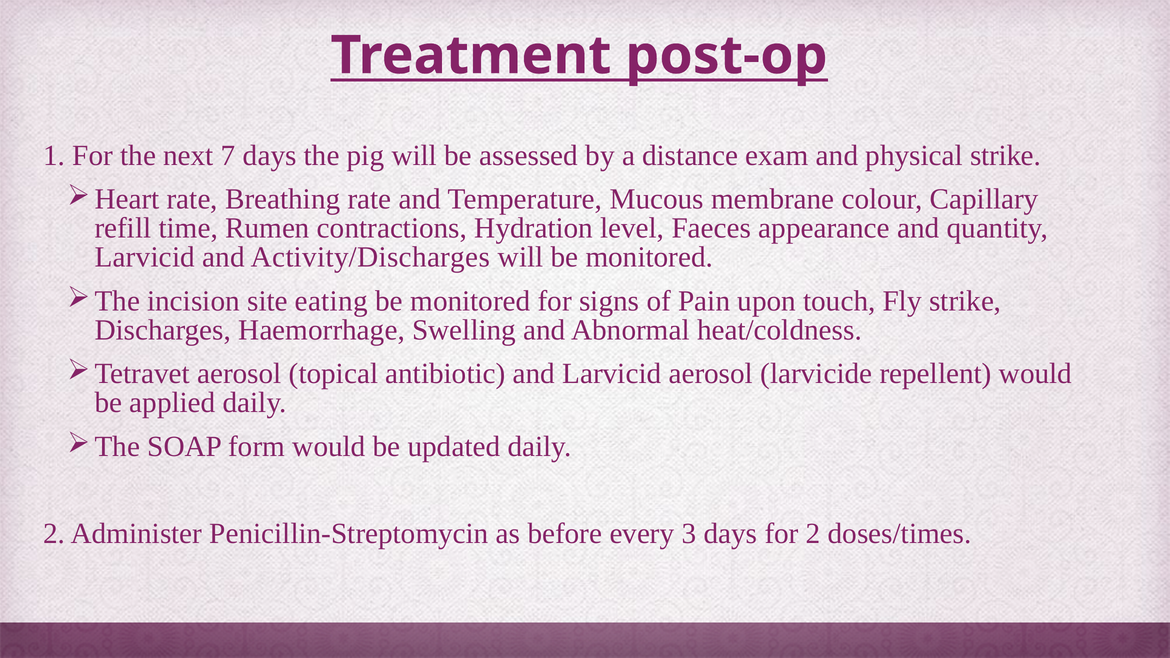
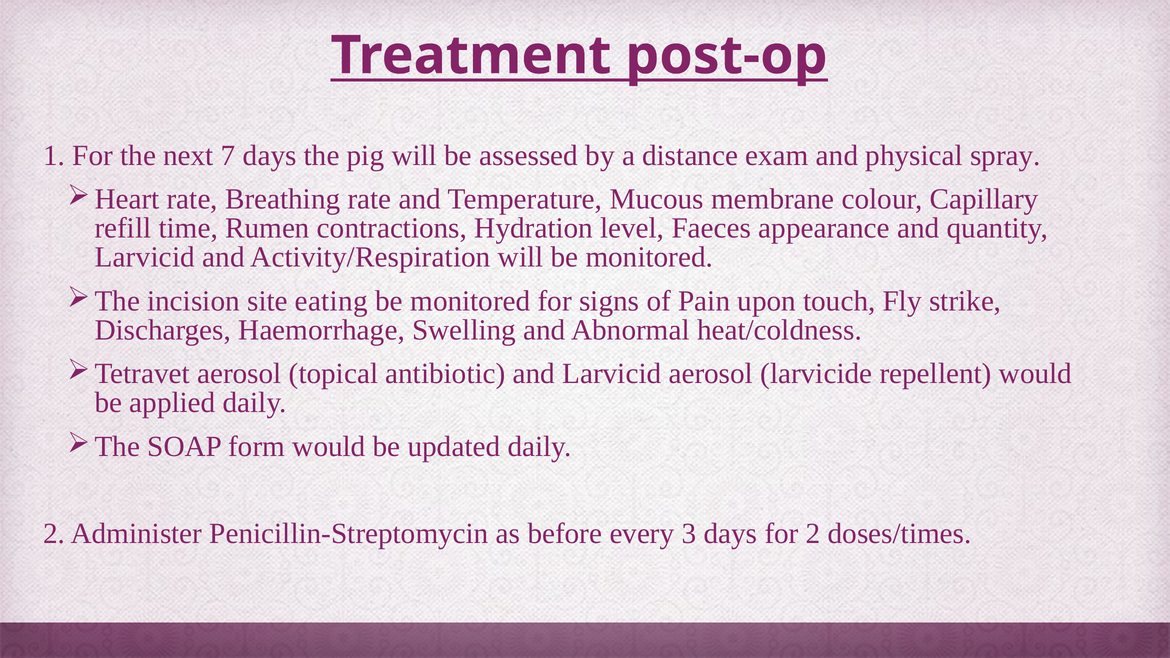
physical strike: strike -> spray (1005, 155)
Activity/Discharges: Activity/Discharges -> Activity/Respiration (370, 257)
